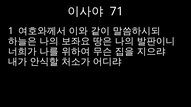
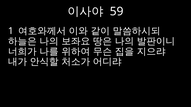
71: 71 -> 59 (117, 12)
